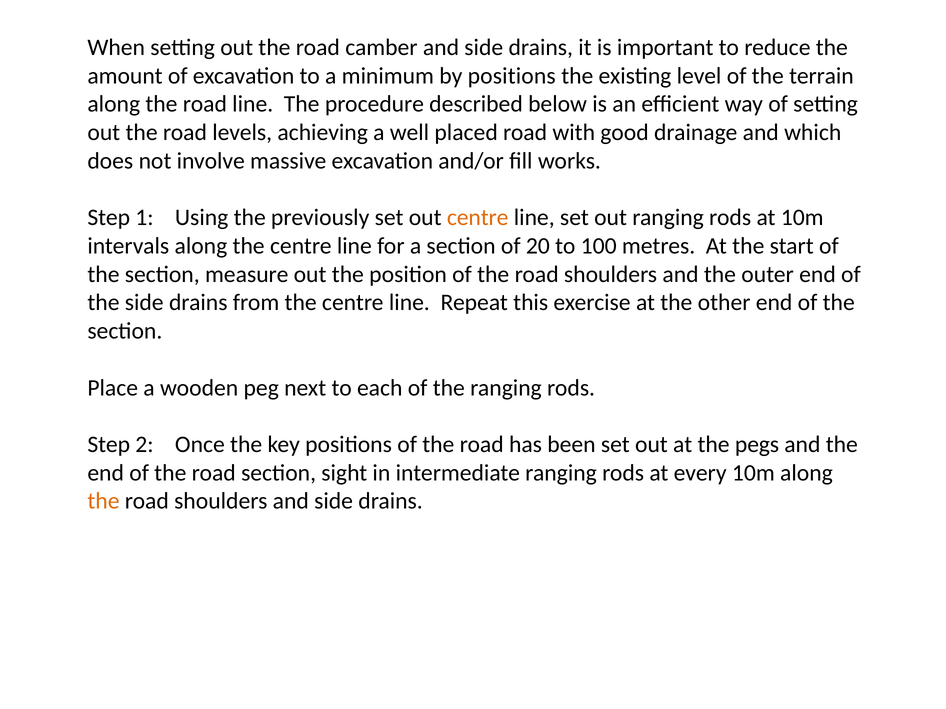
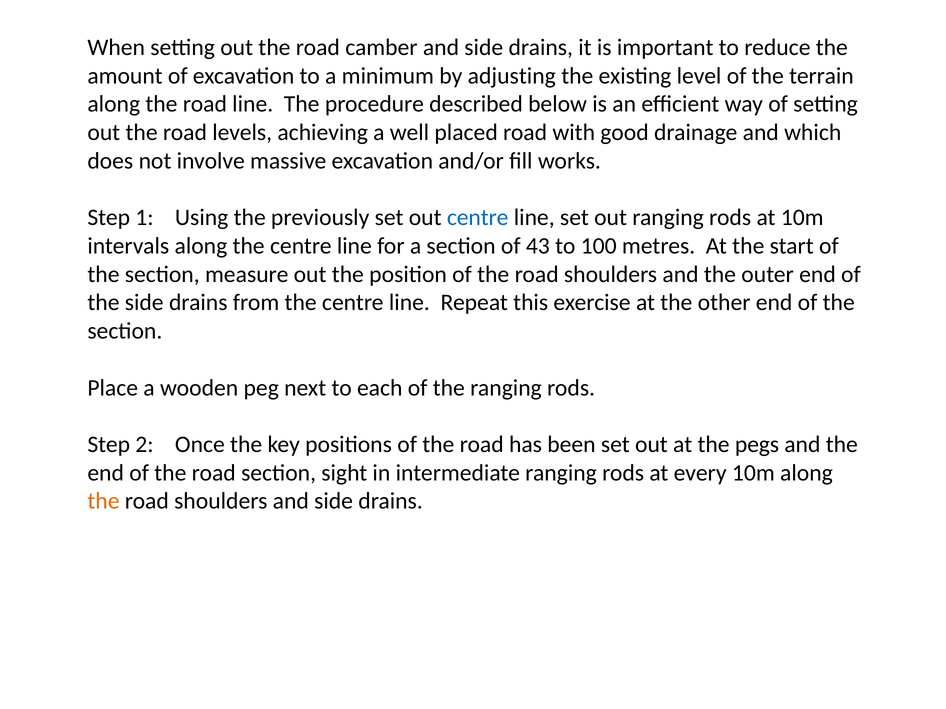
by positions: positions -> adjusting (512, 76)
centre colour: orange -> blue (478, 218)
20: 20 -> 43 (538, 246)
